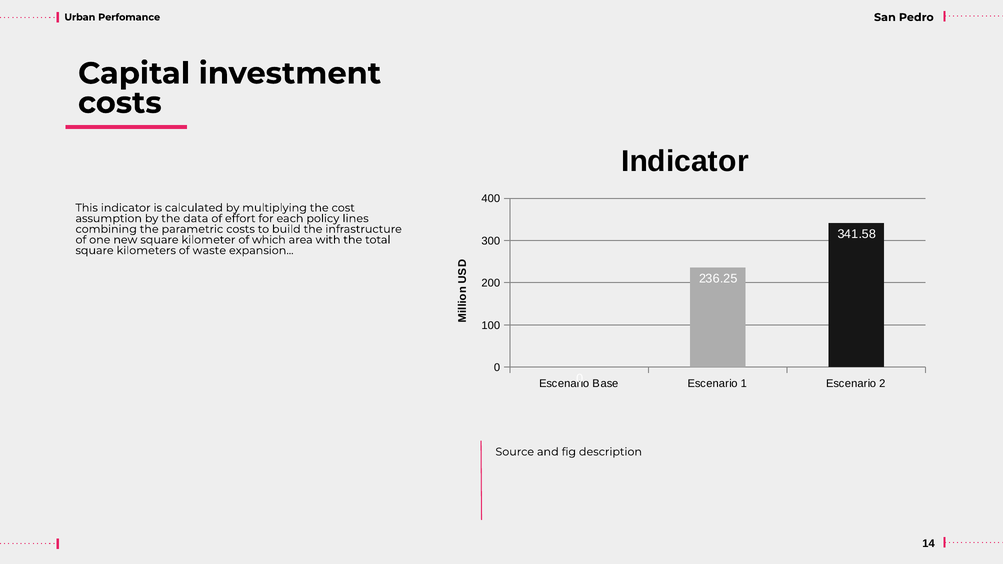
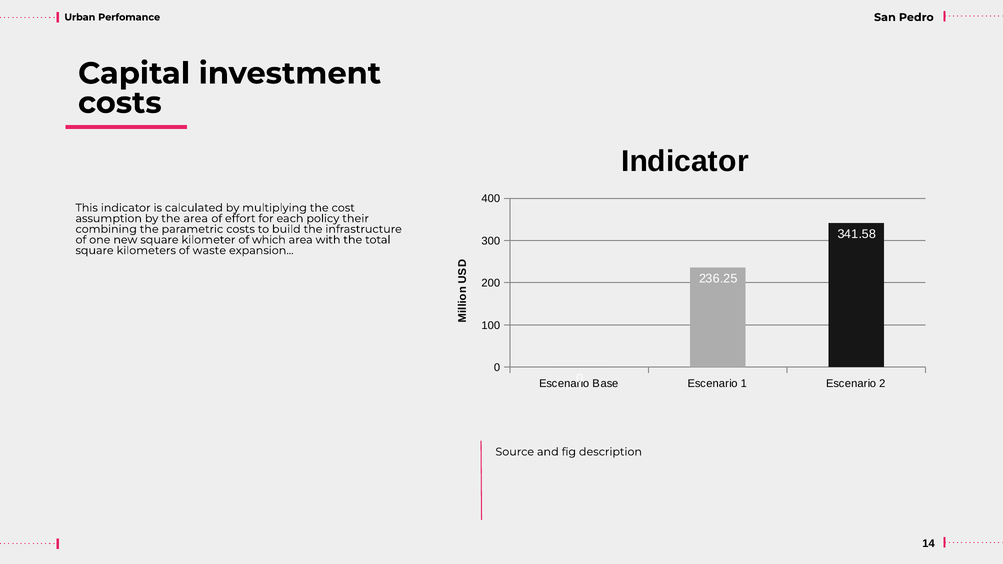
the data: data -> area (196, 219)
lines: lines -> their (356, 219)
